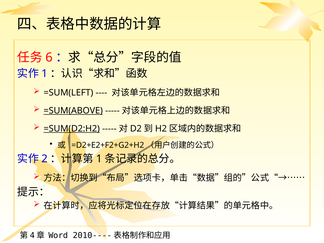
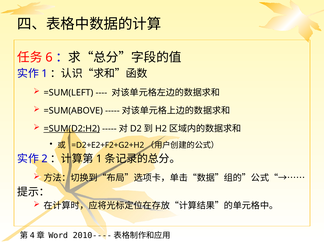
=SUM(ABOVE underline: present -> none (73, 111)
